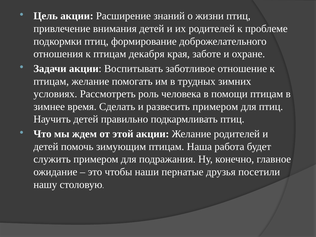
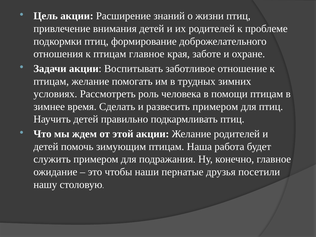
птицам декабря: декабря -> главное (147, 54)
